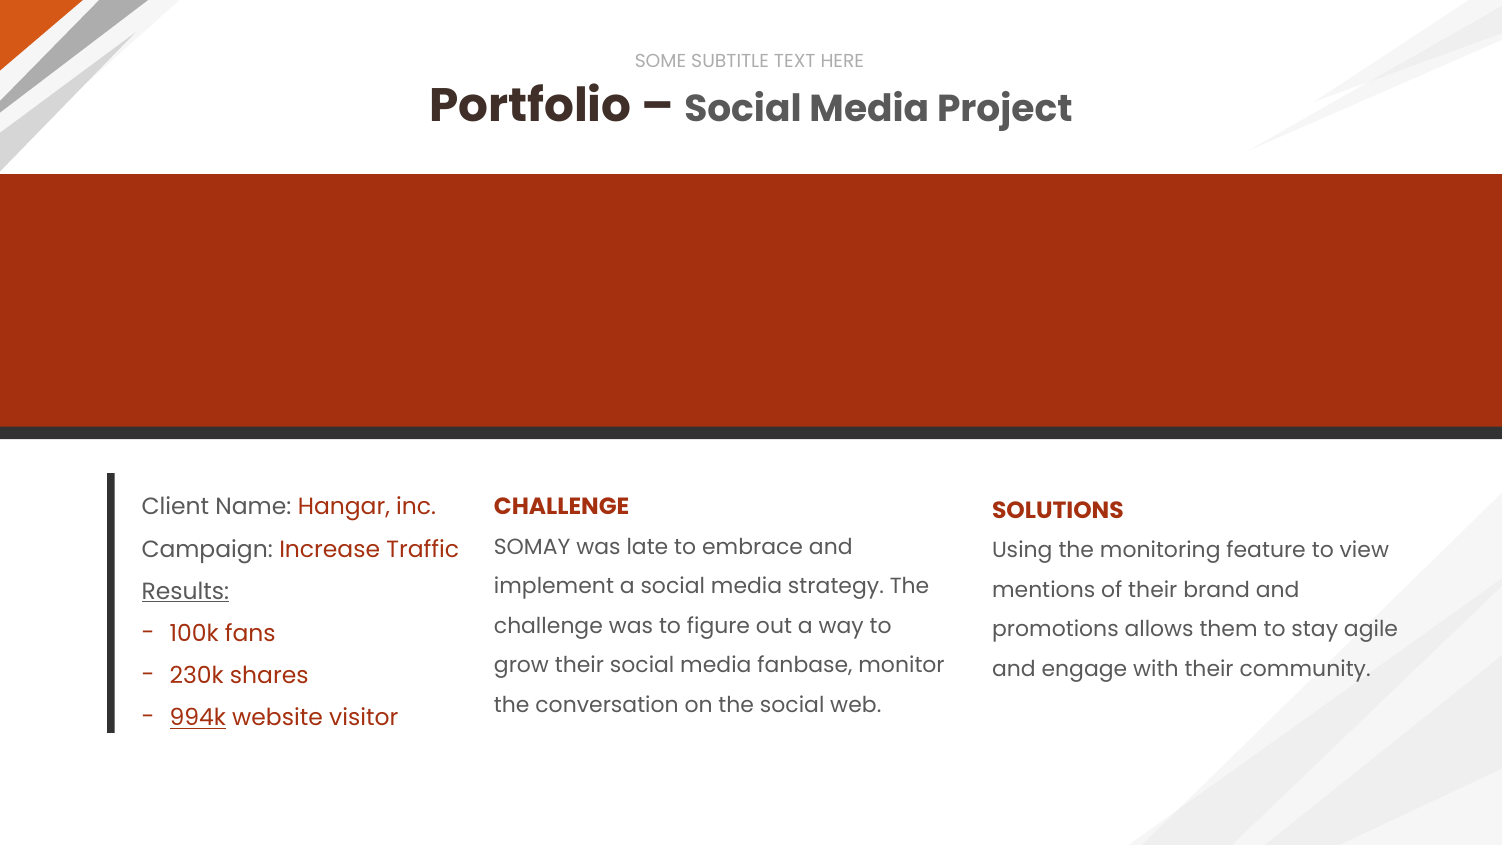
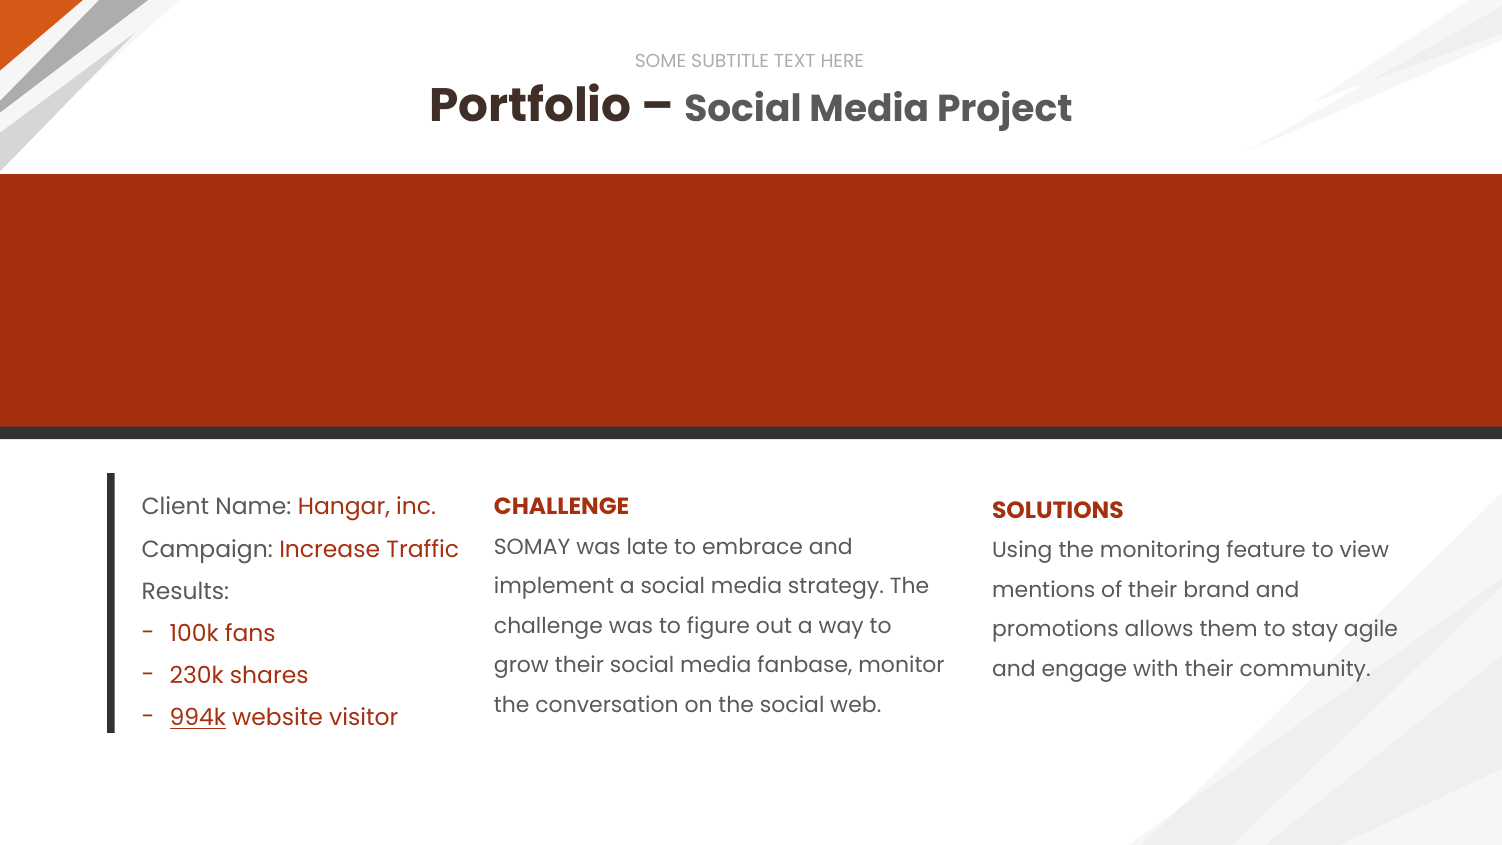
Results underline: present -> none (185, 591)
